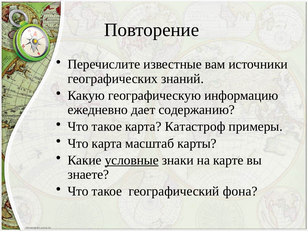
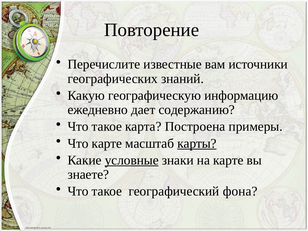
Катастроф: Катастроф -> Построена (195, 127)
Что карта: карта -> карте (107, 143)
карты underline: none -> present (197, 143)
